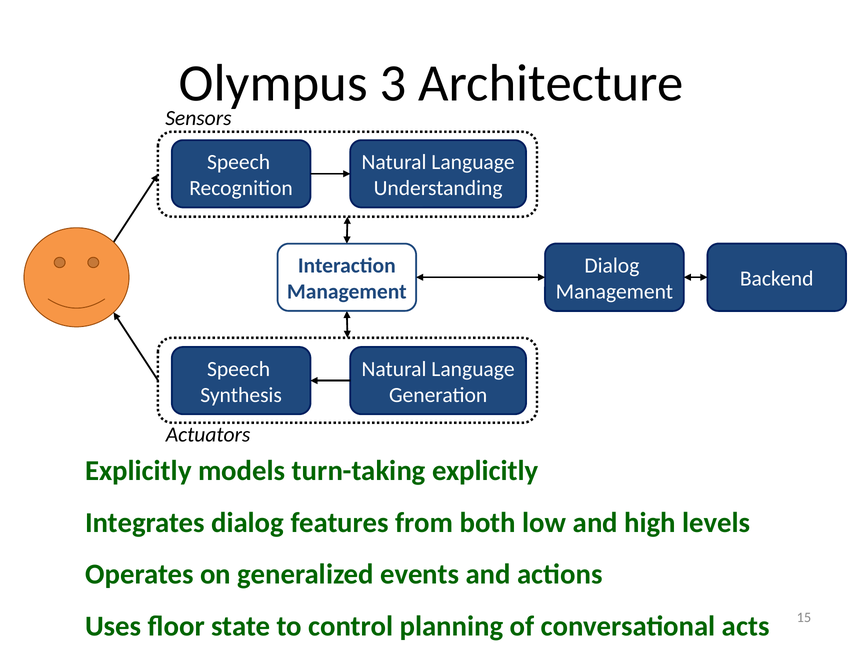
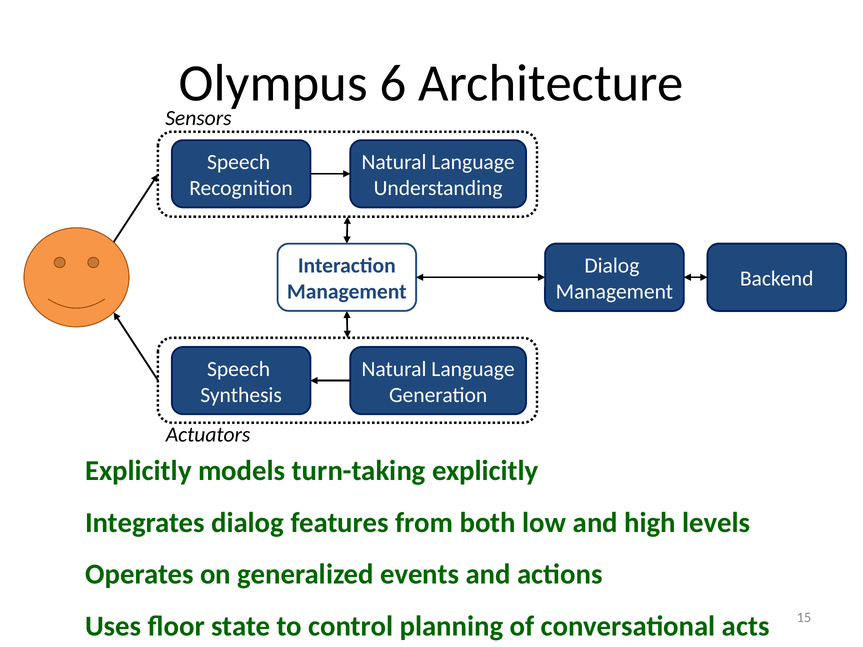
3: 3 -> 6 (393, 84)
